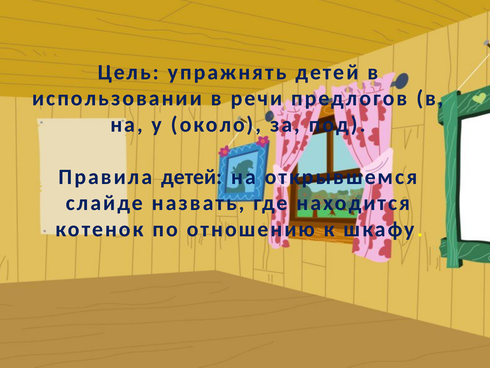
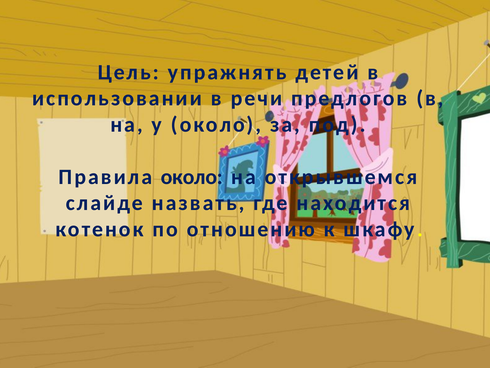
Правила детей: детей -> около (192, 177)
